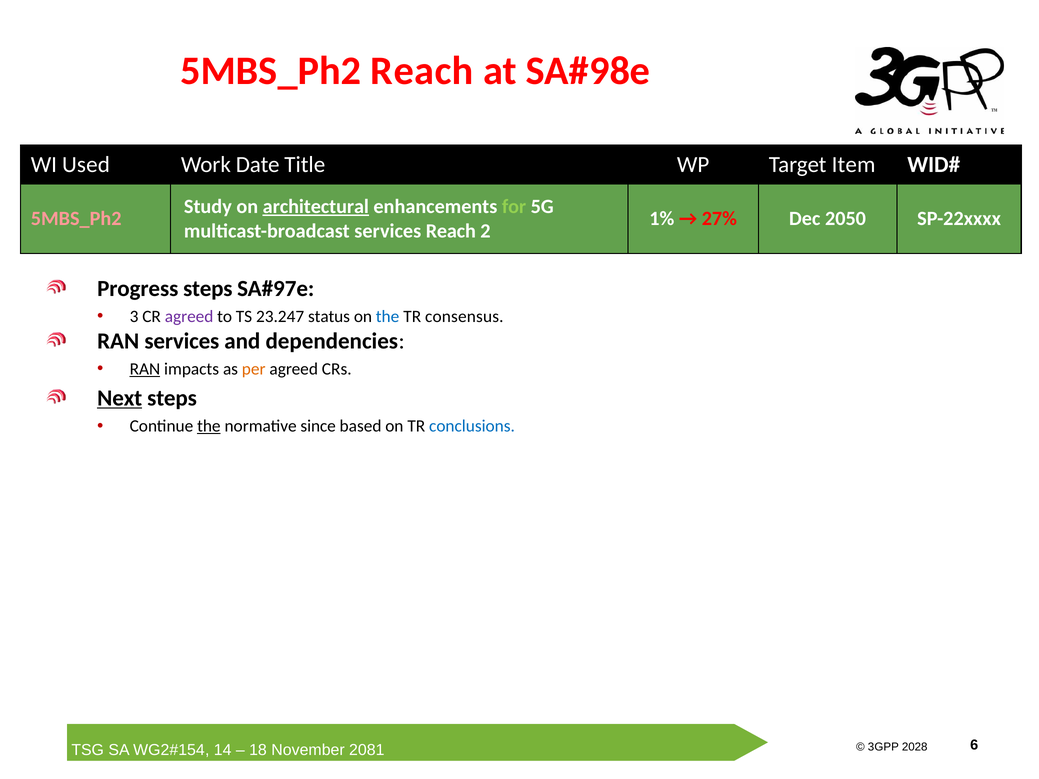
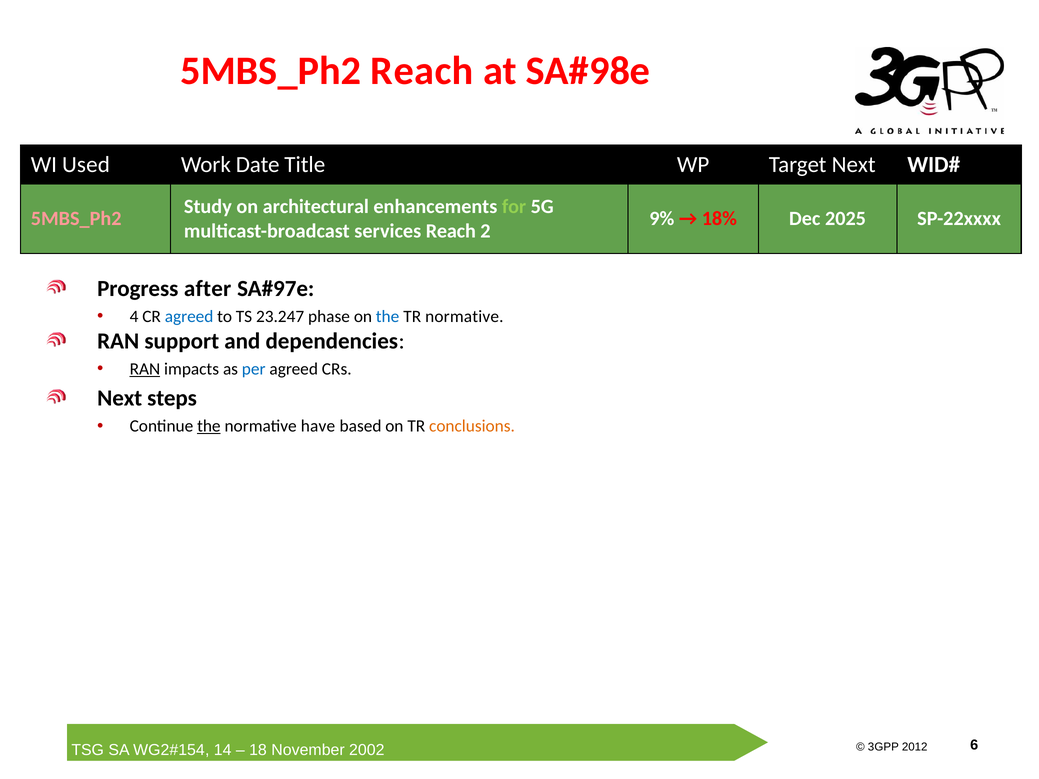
Target Item: Item -> Next (854, 165)
architectural underline: present -> none (316, 207)
1%: 1% -> 9% (662, 219)
27%: 27% -> 18% (719, 219)
2050: 2050 -> 2025 (846, 219)
Progress steps: steps -> after (208, 289)
3: 3 -> 4 (134, 317)
agreed colour: purple -> blue (189, 317)
status: status -> phase (329, 317)
TR consensus: consensus -> normative (464, 317)
RAN services: services -> support (182, 341)
per colour: orange -> blue (254, 369)
Next underline: present -> none (120, 398)
since: since -> have (318, 426)
conclusions colour: blue -> orange (472, 426)
2028: 2028 -> 2012 (915, 747)
2081: 2081 -> 2002 (367, 750)
